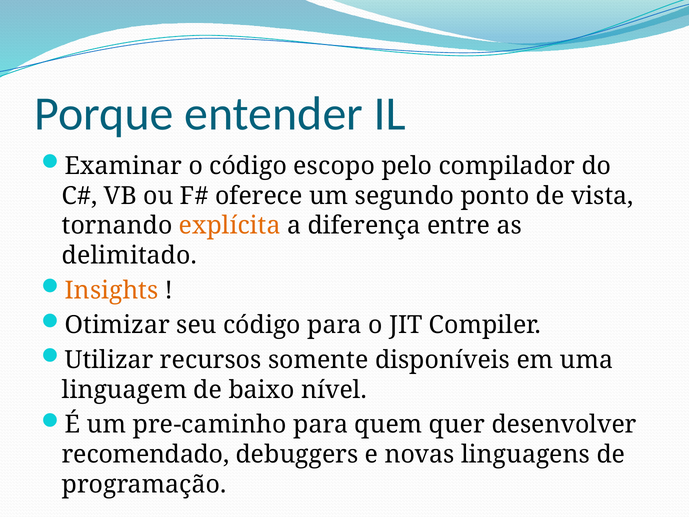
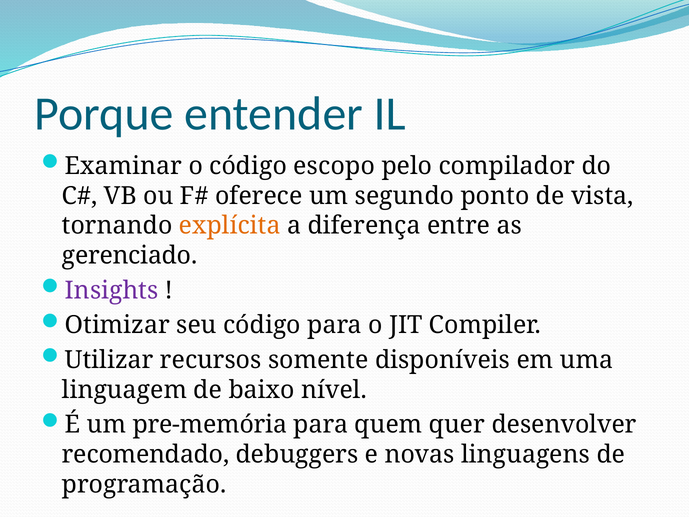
delimitado: delimitado -> gerenciado (130, 255)
Insights colour: orange -> purple (112, 290)
pre-caminho: pre-caminho -> pre-memória (210, 424)
